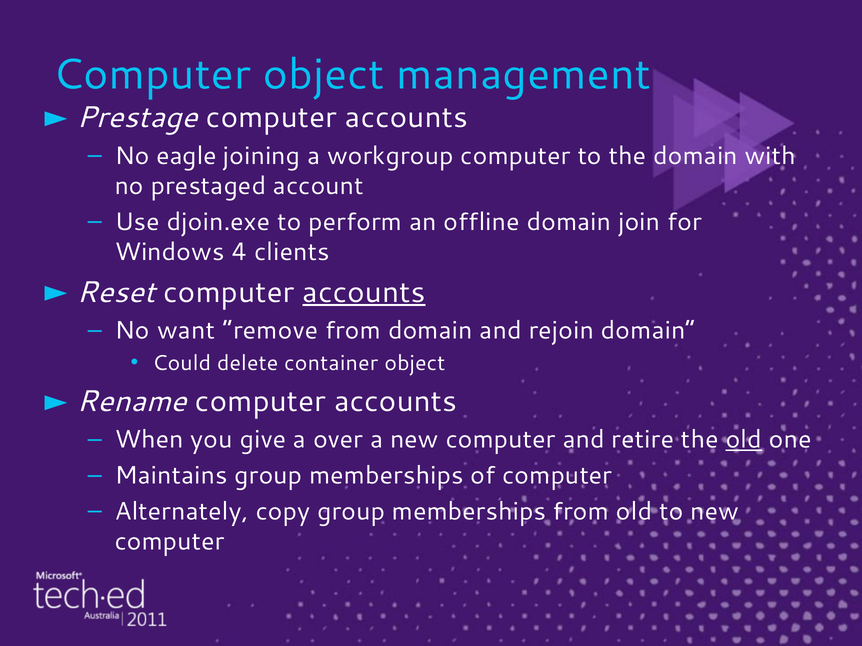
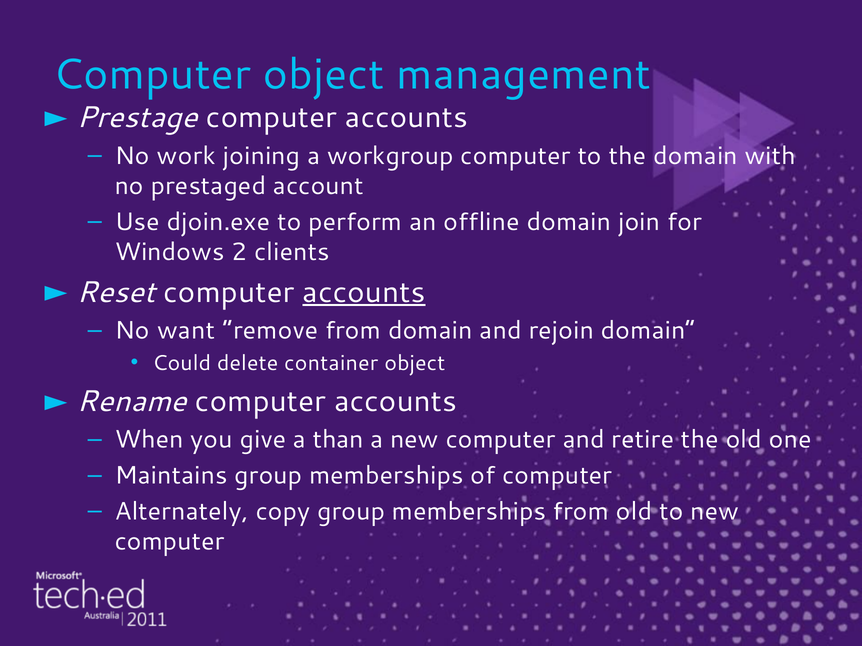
eagle: eagle -> work (186, 156)
4: 4 -> 2 (239, 252)
over: over -> than (338, 440)
old underline: present -> none (744, 440)
